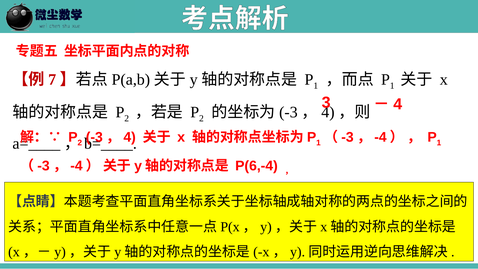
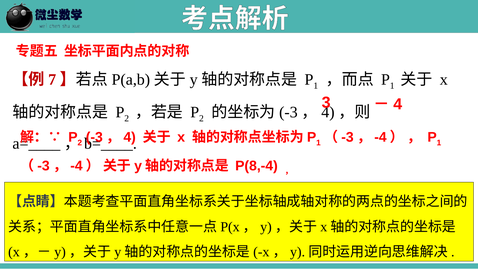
P(6,-4: P(6,-4 -> P(8,-4 (256, 166)
